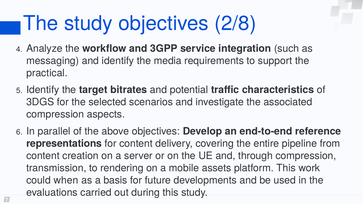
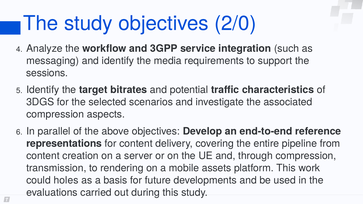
2/8: 2/8 -> 2/0 (235, 23)
practical: practical -> sessions (47, 73)
when: when -> holes (66, 181)
